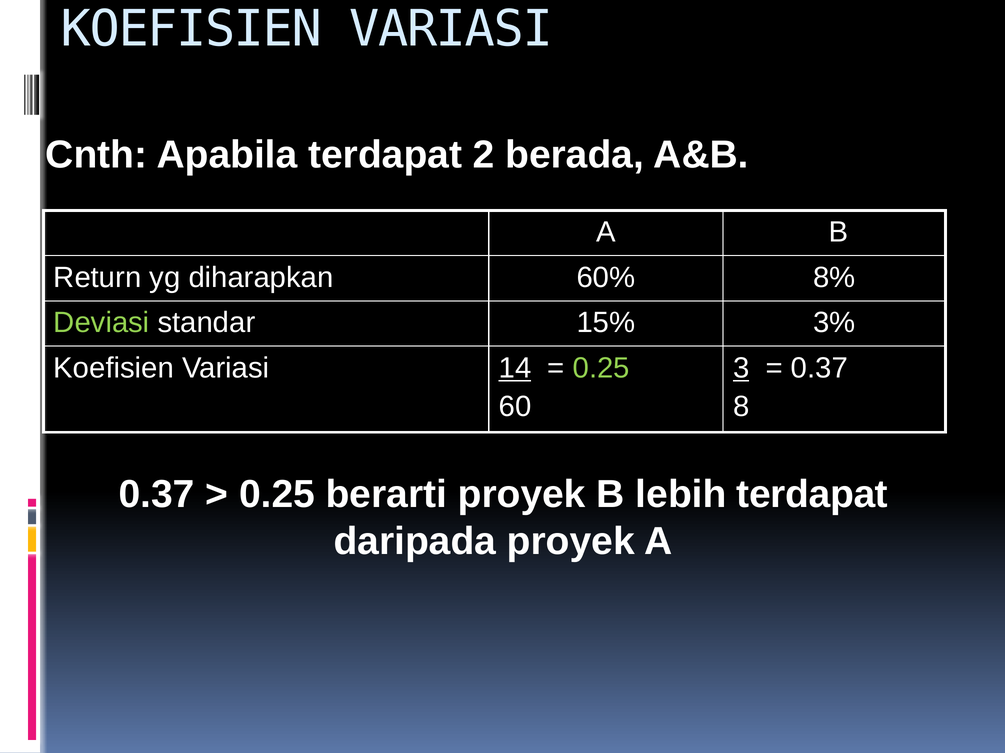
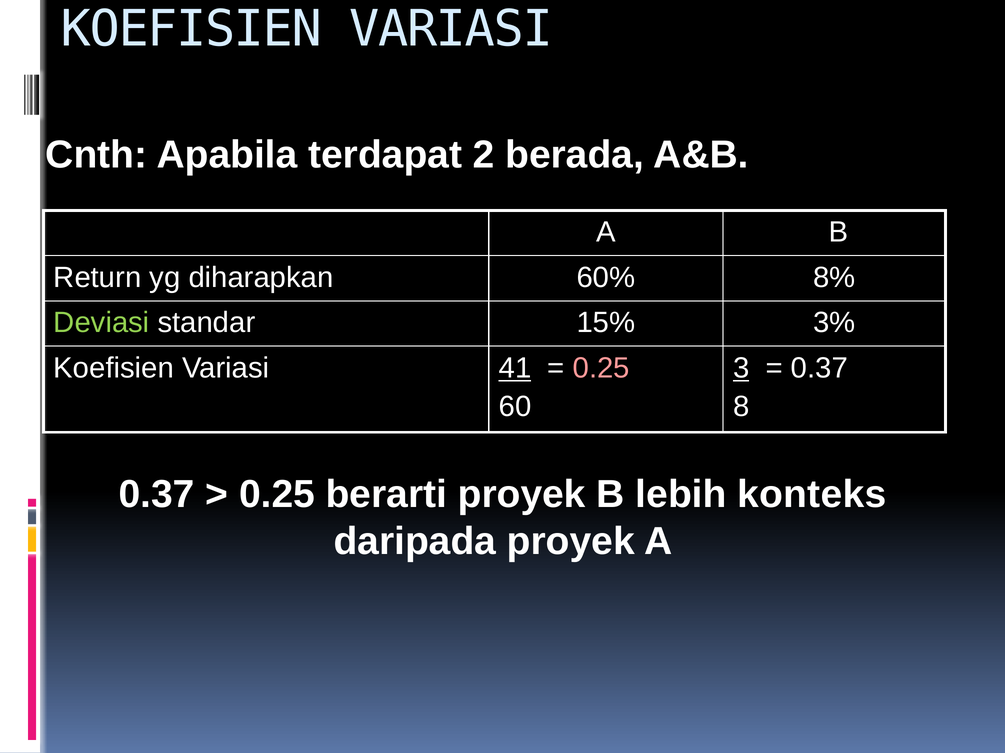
14: 14 -> 41 (515, 368)
0.25 colour: light green -> pink (601, 368)
lebih terdapat: terdapat -> konteks (812, 495)
